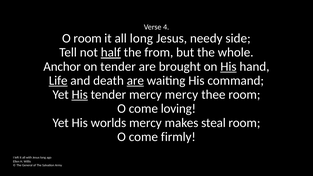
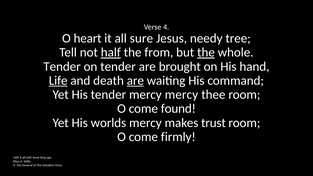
O room: room -> heart (88, 38)
all long: long -> sure (141, 38)
side: side -> tree (238, 38)
the underline: none -> present (206, 52)
Anchor: Anchor -> Tender (62, 66)
His underline: present -> none (228, 66)
His underline: present -> none (80, 95)
loving: loving -> found (178, 109)
steal: steal -> trust (213, 123)
